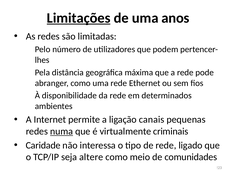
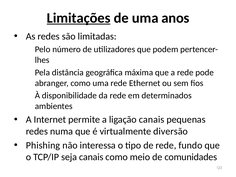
numa underline: present -> none (62, 131)
criminais: criminais -> diversão (171, 131)
Caridade: Caridade -> Phishing (43, 145)
ligado: ligado -> fundo (190, 145)
seja altere: altere -> canais (91, 157)
